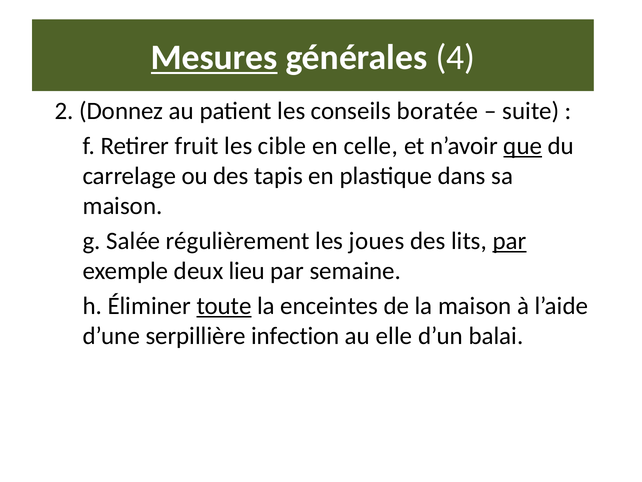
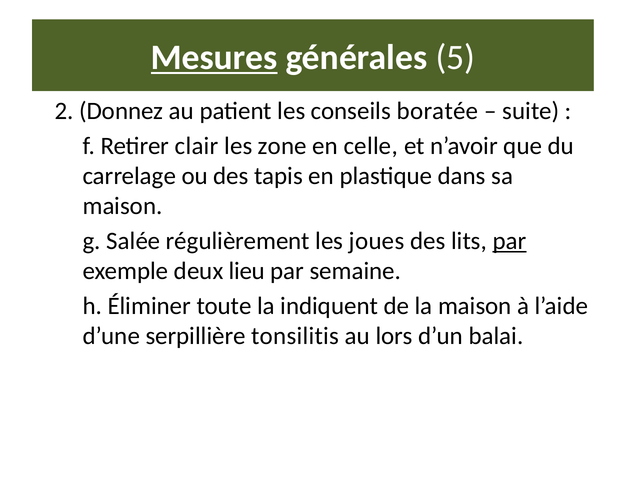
4: 4 -> 5 (455, 58)
fruit: fruit -> clair (197, 146)
cible: cible -> zone (282, 146)
que underline: present -> none (523, 146)
toute underline: present -> none (224, 306)
enceintes: enceintes -> indiquent (329, 306)
infection: infection -> tonsilitis (295, 336)
elle: elle -> lors (394, 336)
